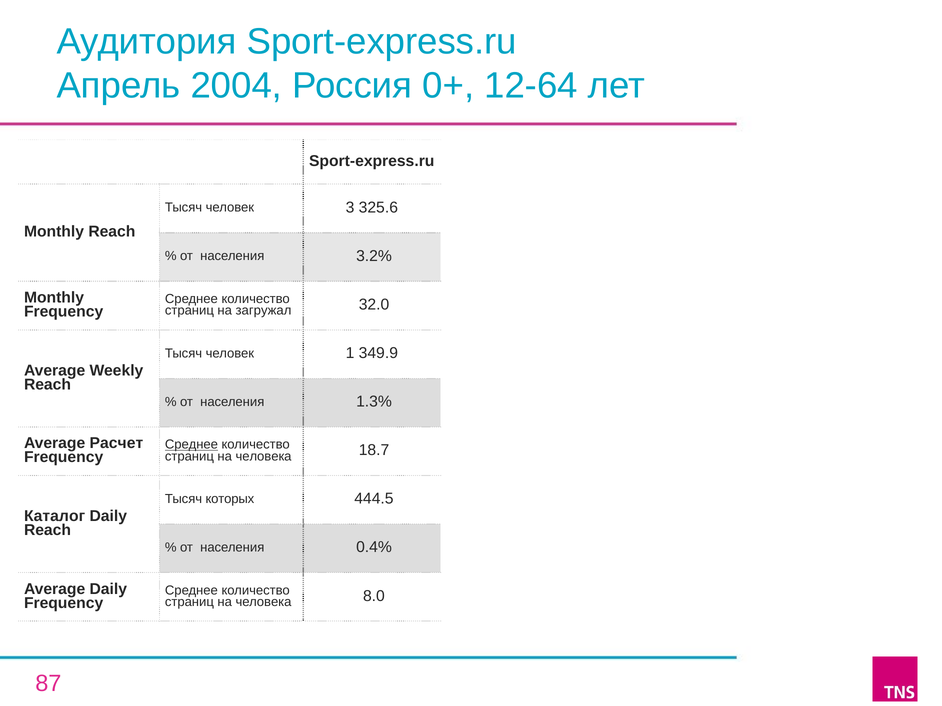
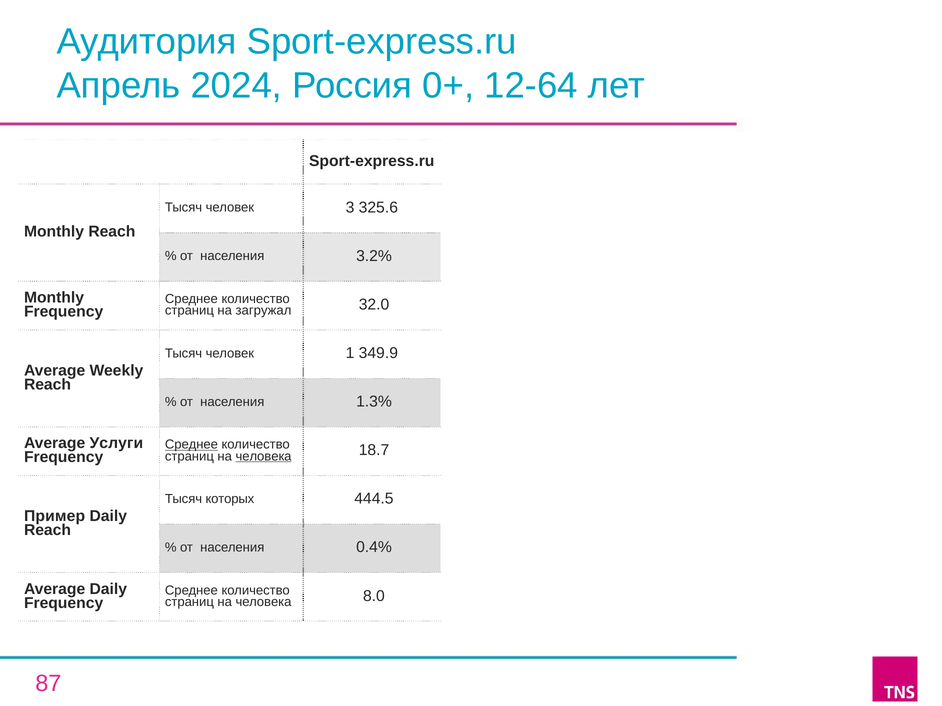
2004: 2004 -> 2024 (236, 86)
Расчет: Расчет -> Услуги (116, 444)
человека underline: none -> present (263, 457)
Каталог: Каталог -> Пример (55, 516)
